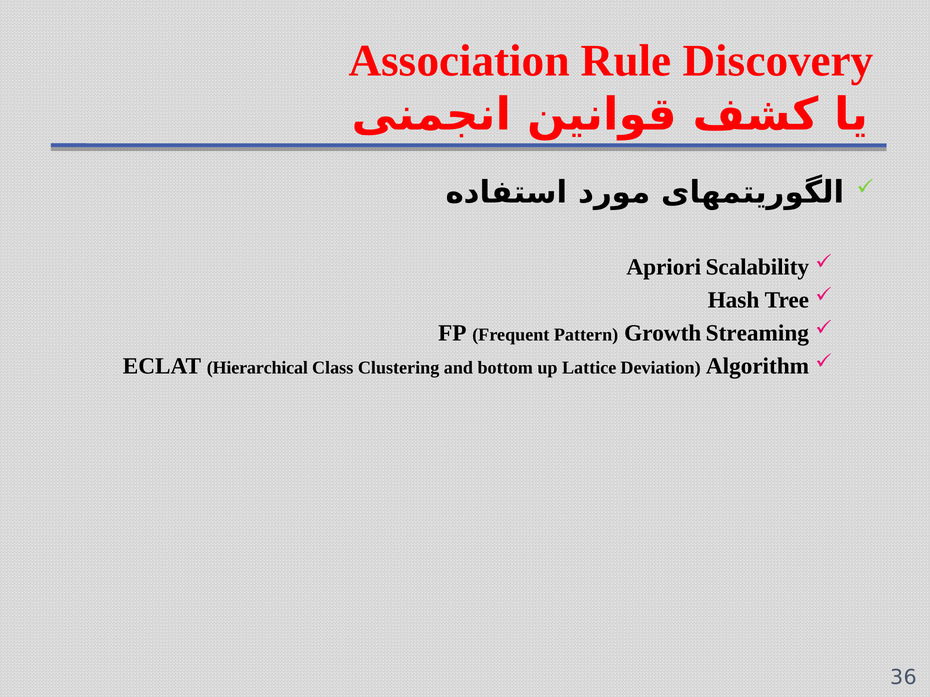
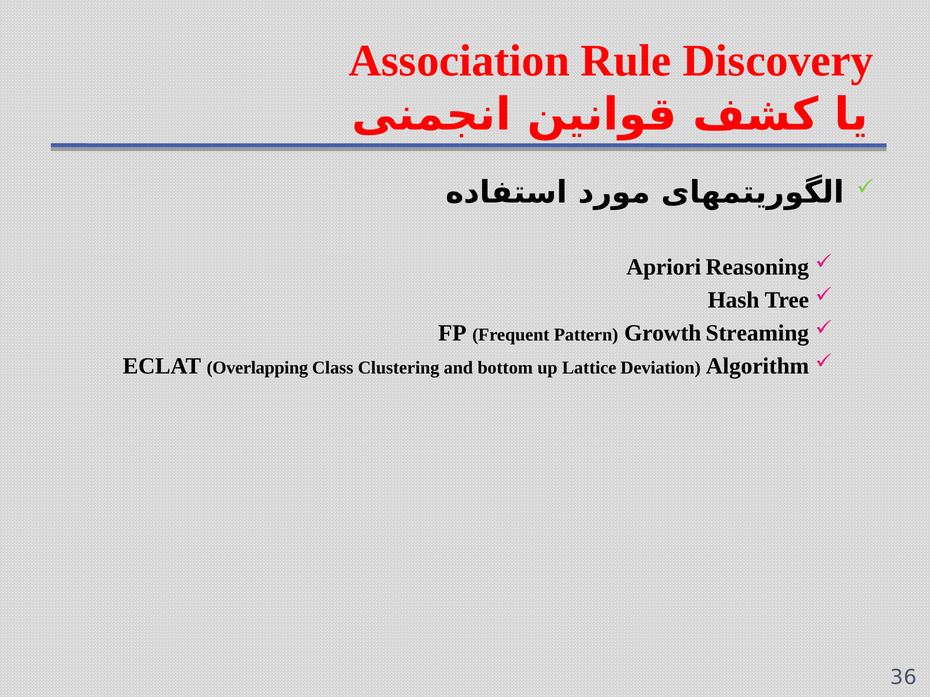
Scalability: Scalability -> Reasoning (757, 267)
Hierarchical: Hierarchical -> Overlapping (257, 368)
